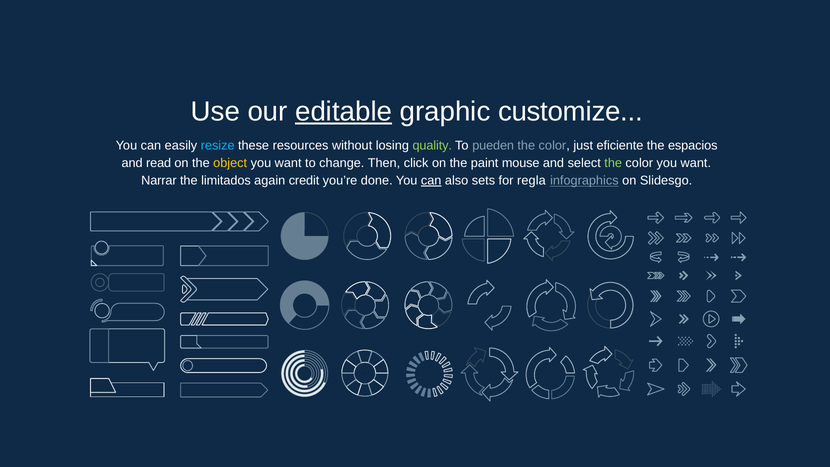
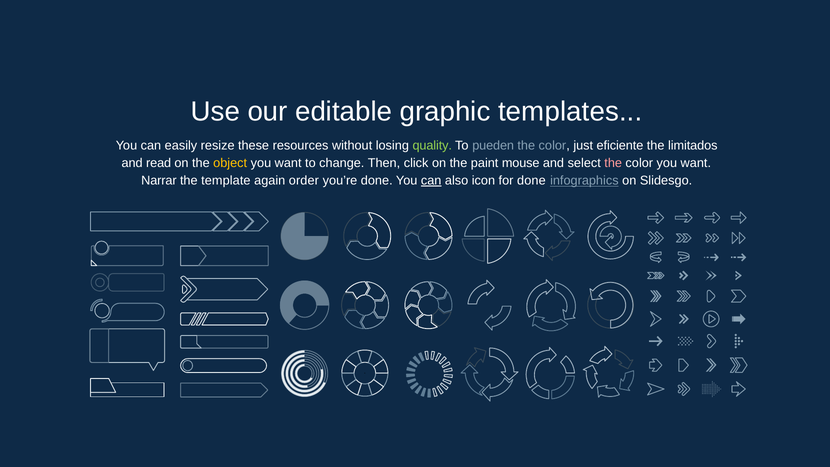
editable underline: present -> none (344, 112)
customize: customize -> templates (570, 112)
resize colour: light blue -> white (218, 146)
espacios: espacios -> limitados (693, 146)
the colour: light green -> pink (613, 163)
limitados: limitados -> template (226, 181)
credit: credit -> order (304, 181)
sets: sets -> icon (483, 181)
for regla: regla -> done (531, 181)
